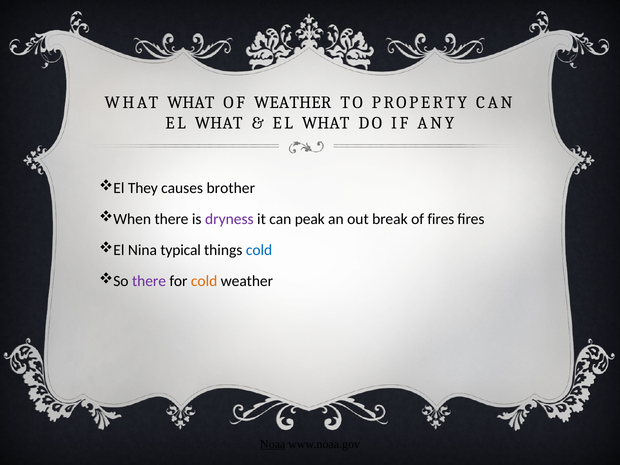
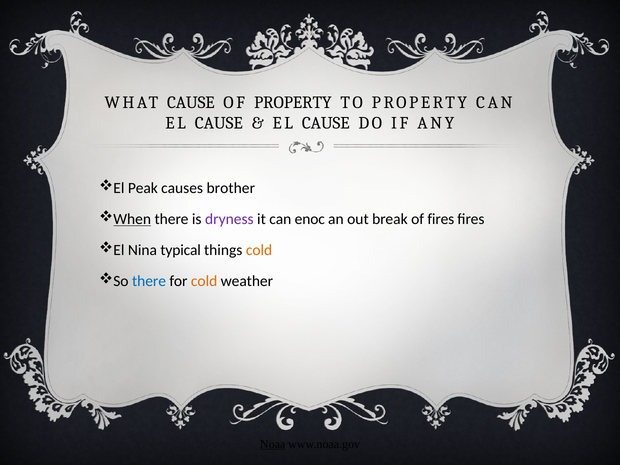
WHAT WHAT: WHAT -> CAUSE (191, 102)
OF WEATHER: WEATHER -> PROPERTY (293, 102)
WHAT: WHAT -> CAUSE (219, 123)
WHAT: WHAT -> CAUSE (326, 123)
They: They -> Peak (143, 188)
When underline: none -> present (132, 219)
peak: peak -> enoc (310, 219)
cold colour: blue -> orange (259, 250)
there colour: purple -> blue (149, 281)
